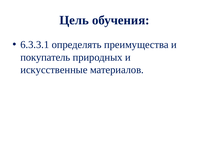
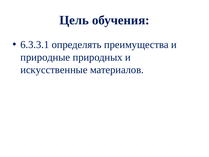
покупатель: покупатель -> природные (45, 57)
